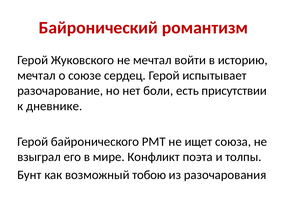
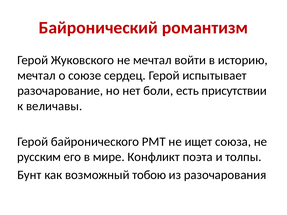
дневнике: дневнике -> величавы (54, 106)
взыграл: взыграл -> русским (39, 157)
